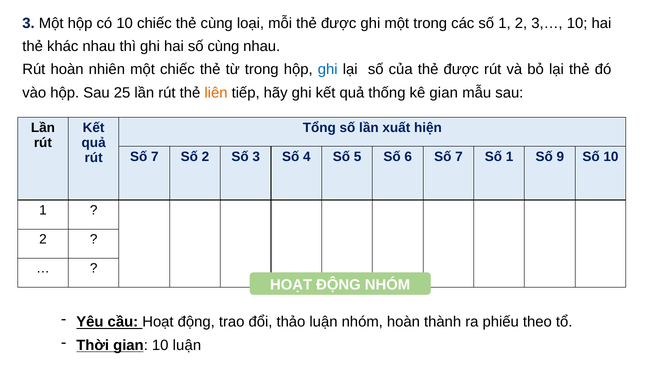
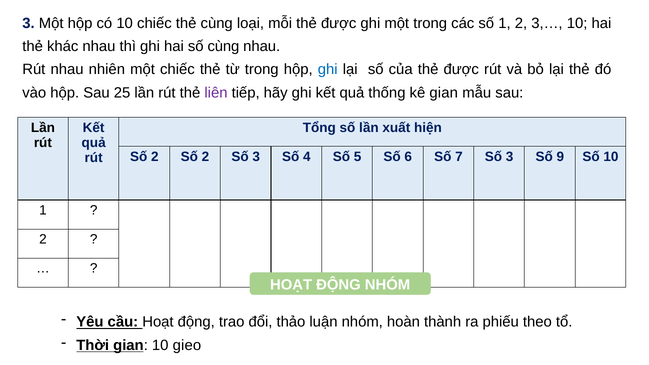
Rút hoàn: hoàn -> nhau (67, 70)
liên colour: orange -> purple (216, 93)
7: 7 -> 2 (155, 157)
7 Số 1: 1 -> 3 (510, 157)
10 luận: luận -> gieo (187, 345)
